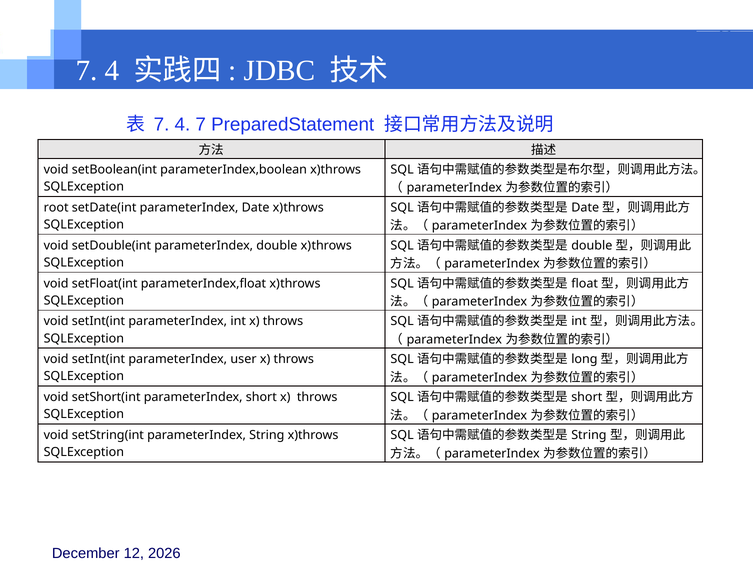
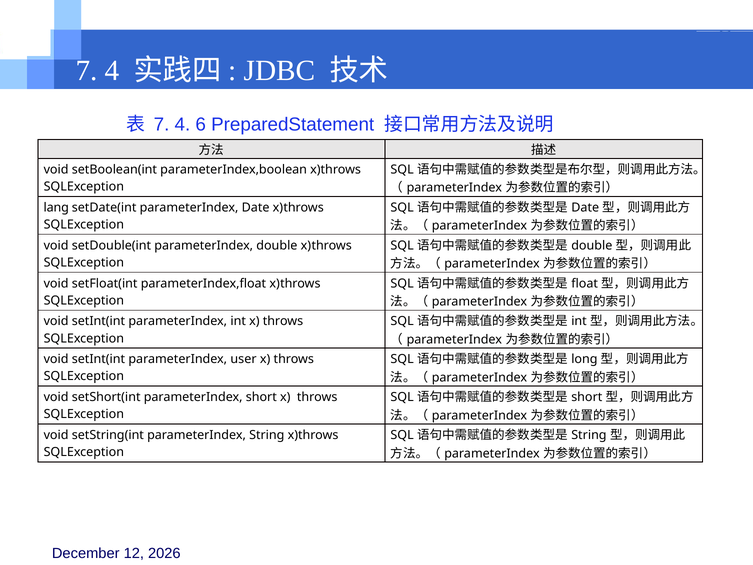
4 7: 7 -> 6 (201, 124)
root: root -> lang (56, 207)
